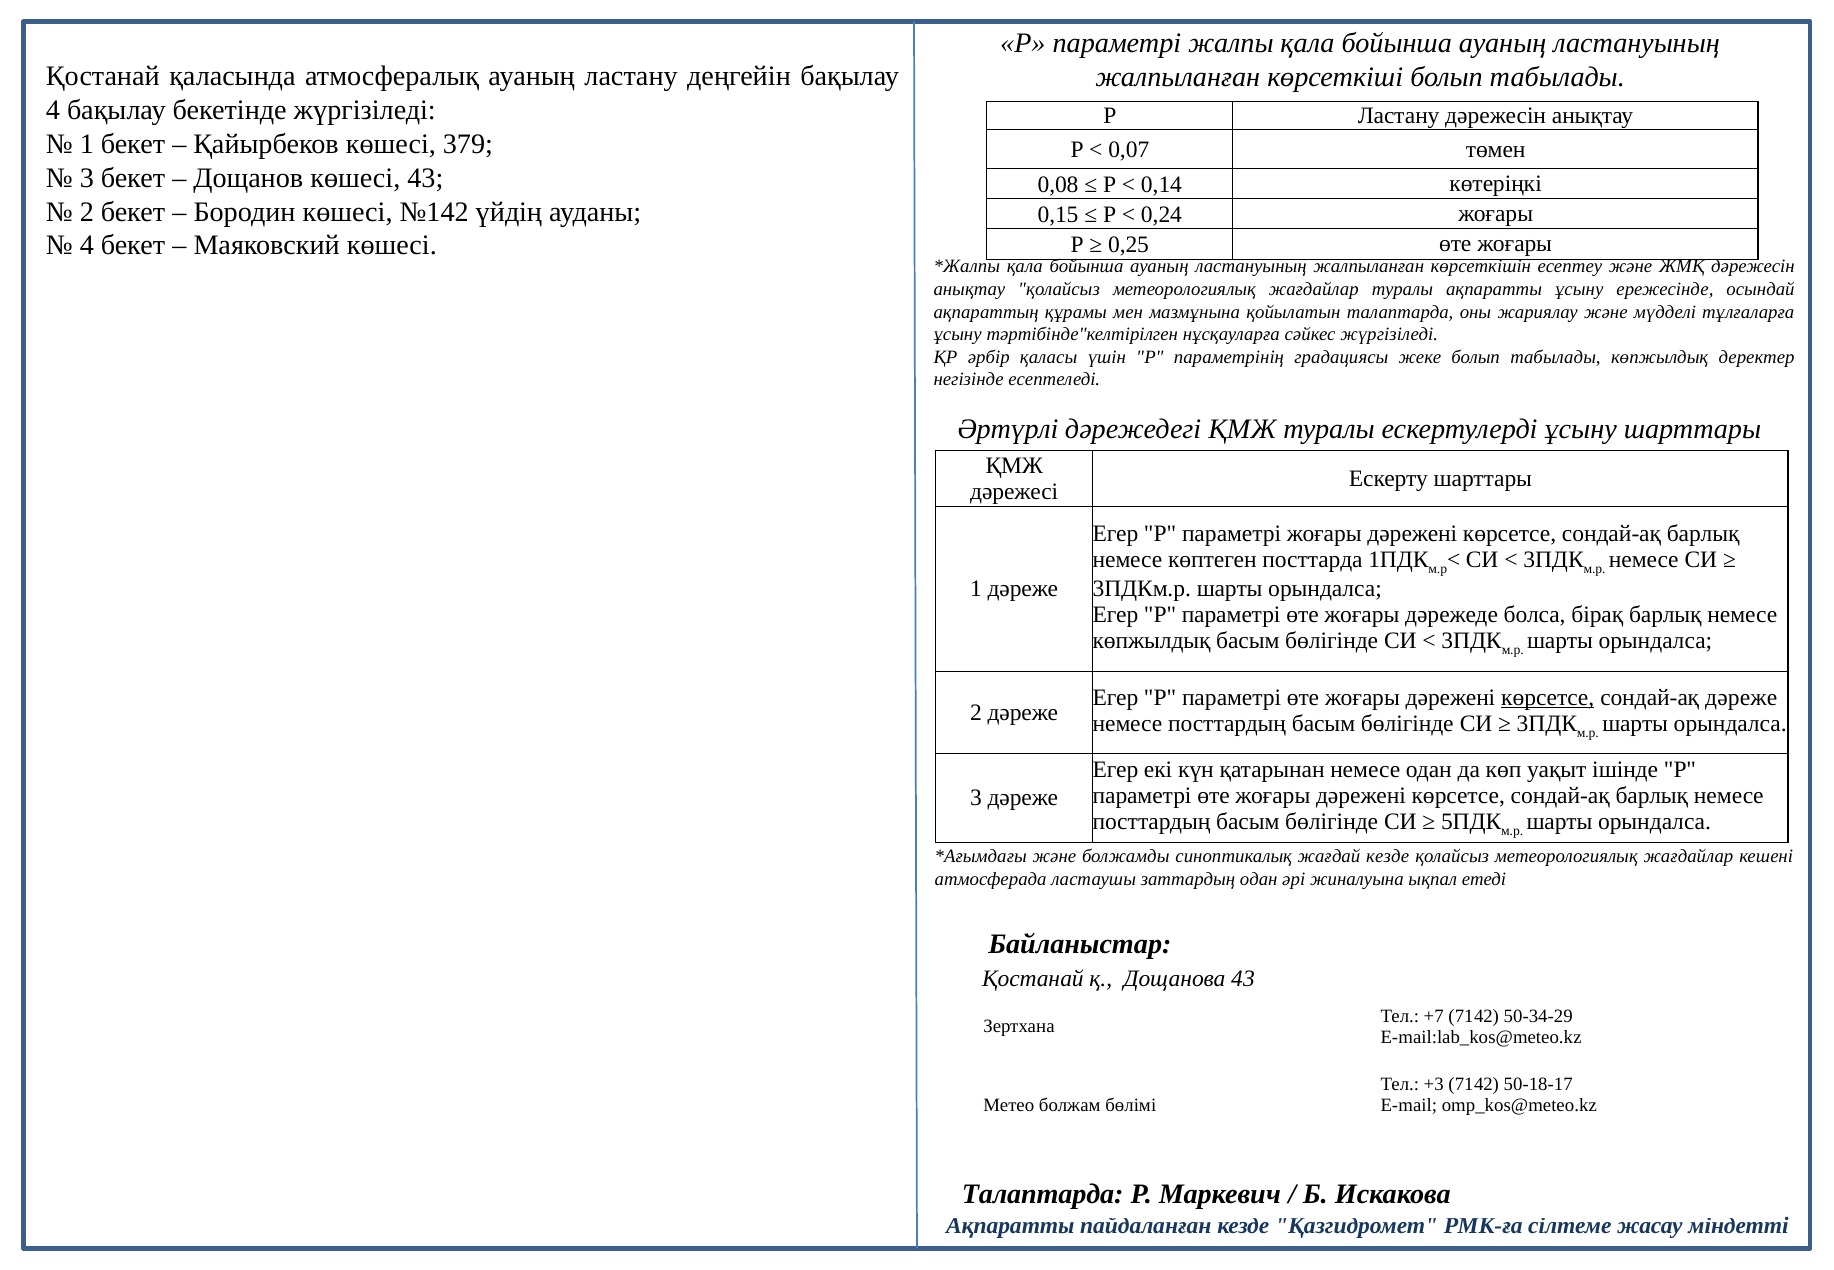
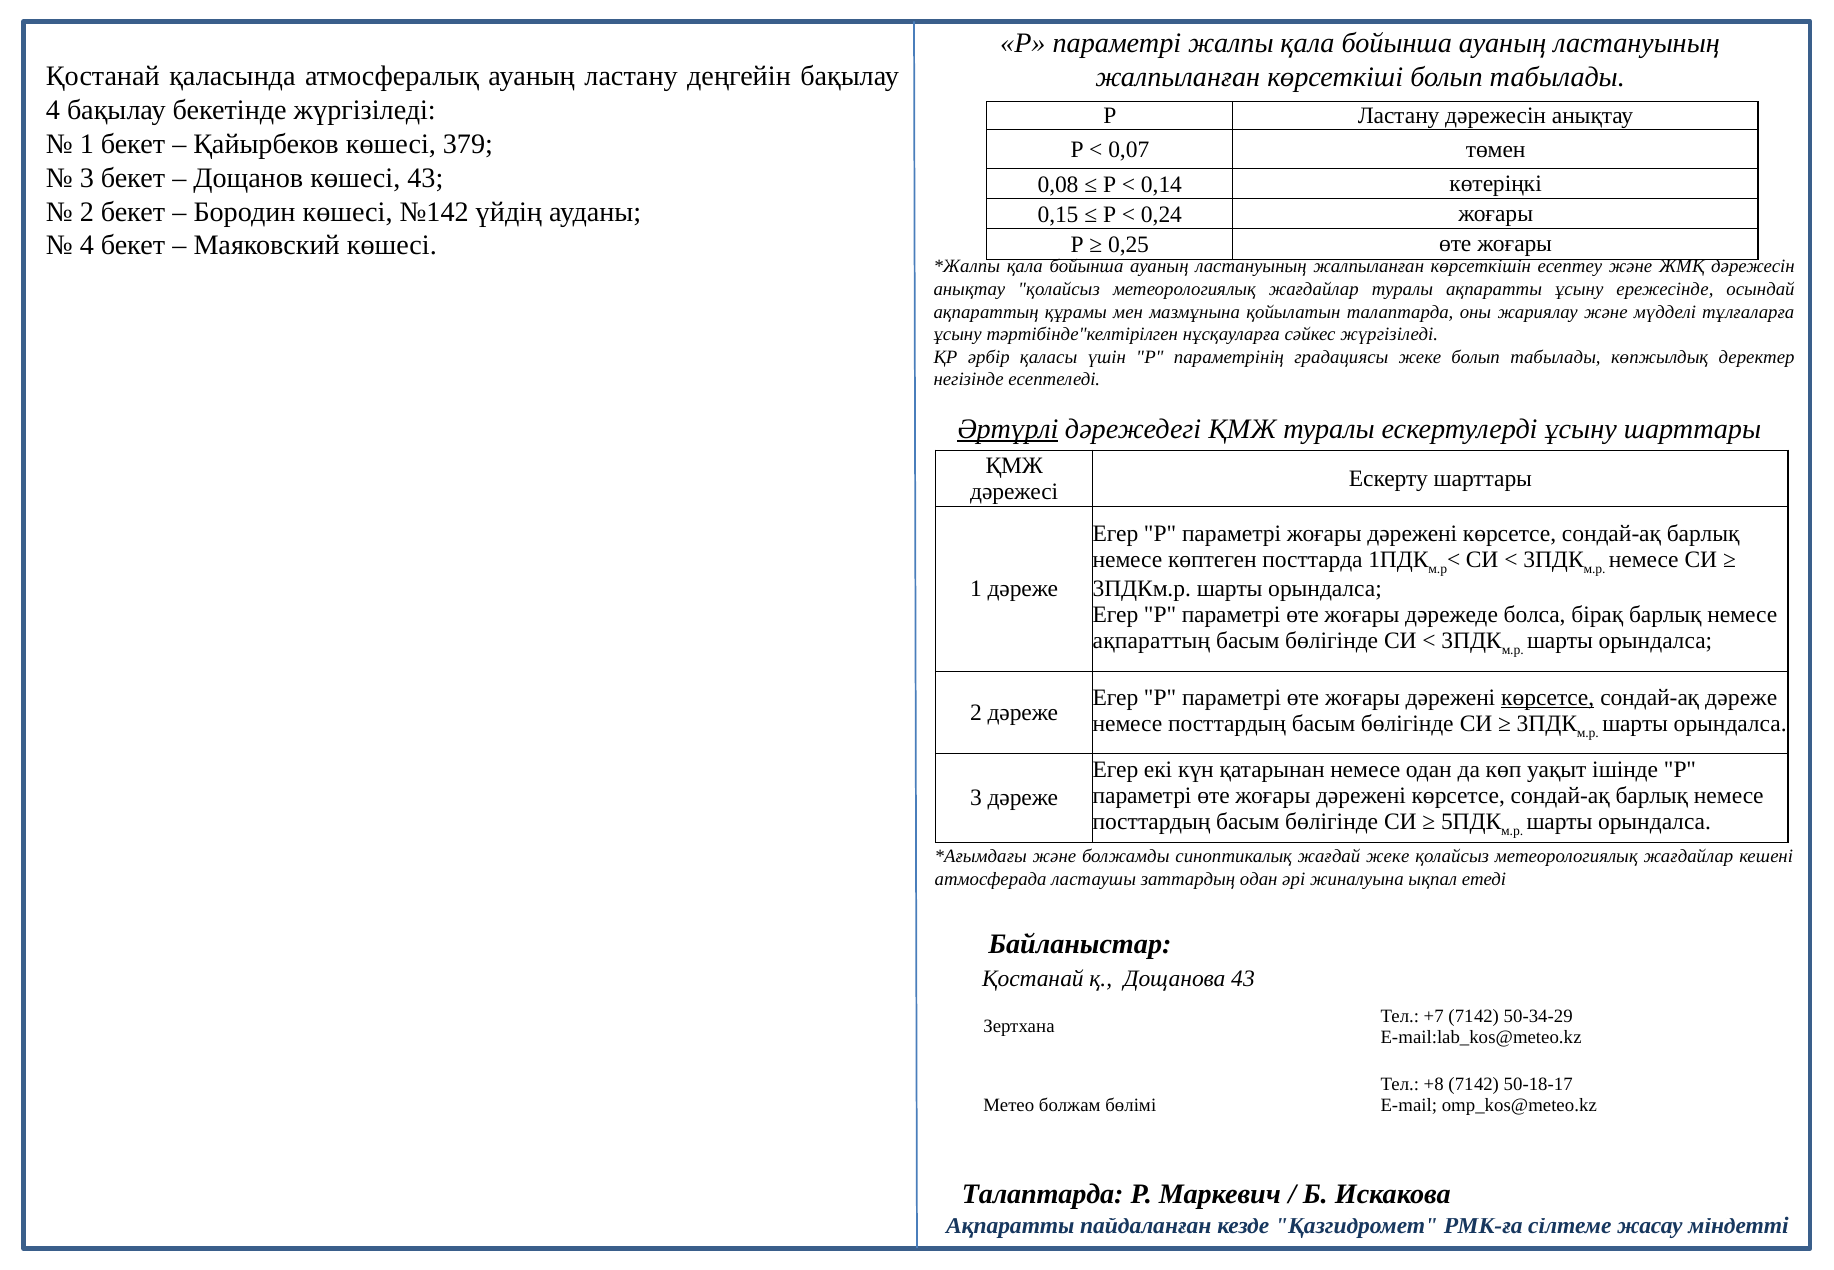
Әртүрлі underline: none -> present (1008, 429)
көпжылдық: көпжылдық -> ақпараттың (1151, 641)
жағдай кезде: кезде -> жеке (1388, 856)
+3: +3 -> +8 (1434, 1084)
